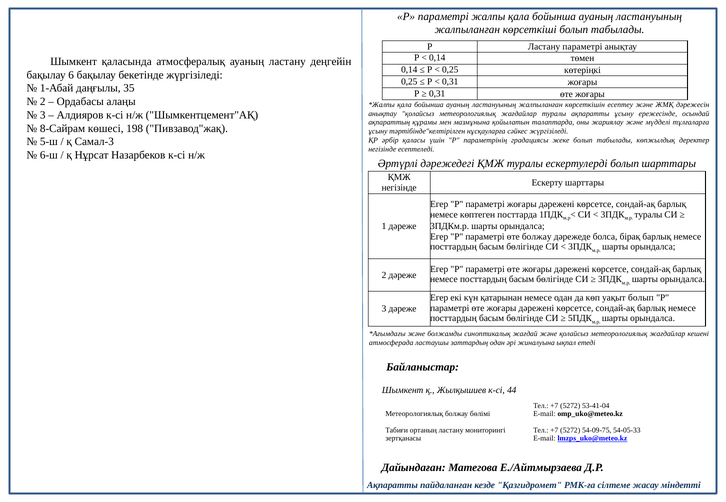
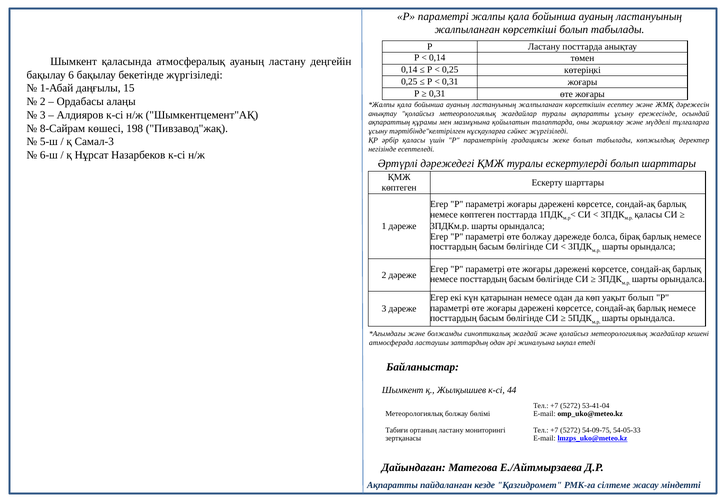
Ластану параметрі: параметрі -> посттарда (582, 47)
35: 35 -> 15 (129, 88)
негізінде: негізінде -> көптеген (399, 188)
туралы: туралы -> қаласы (648, 215)
